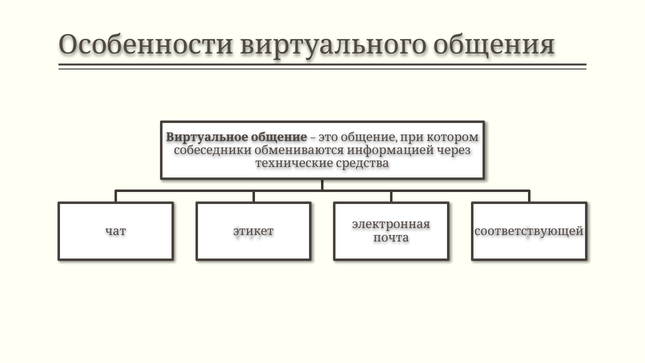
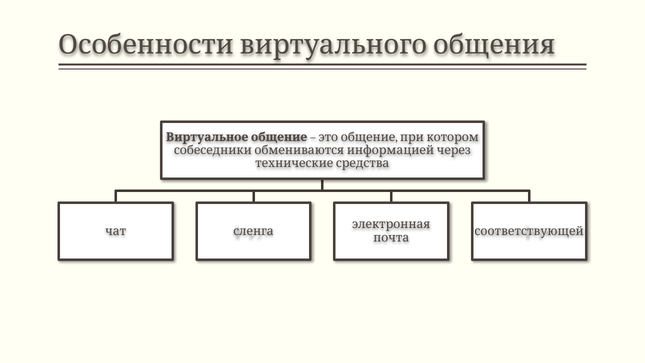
этикет: этикет -> сленга (253, 231)
